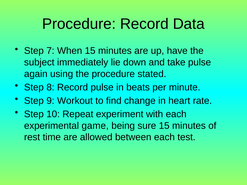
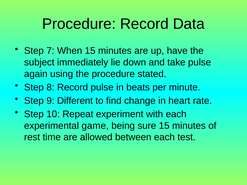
Workout: Workout -> Different (75, 101)
